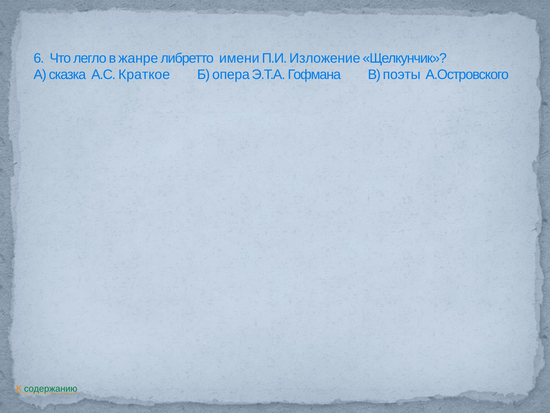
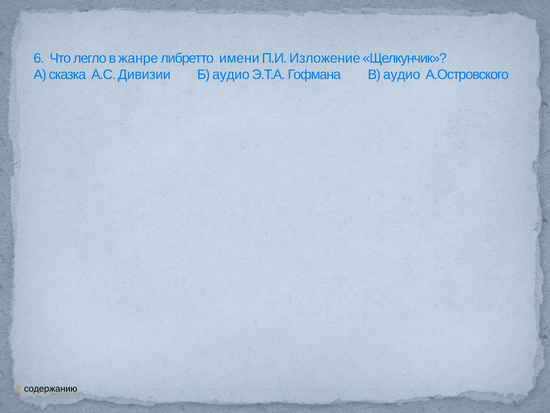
Краткое: Краткое -> Дивизии (144, 75)
Б опера: опера -> аудио (231, 75)
В поэты: поэты -> аудио (402, 75)
содержанию colour: green -> black (51, 388)
